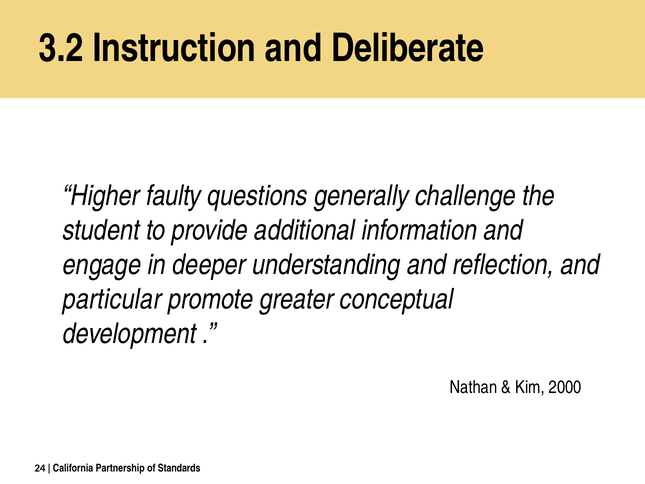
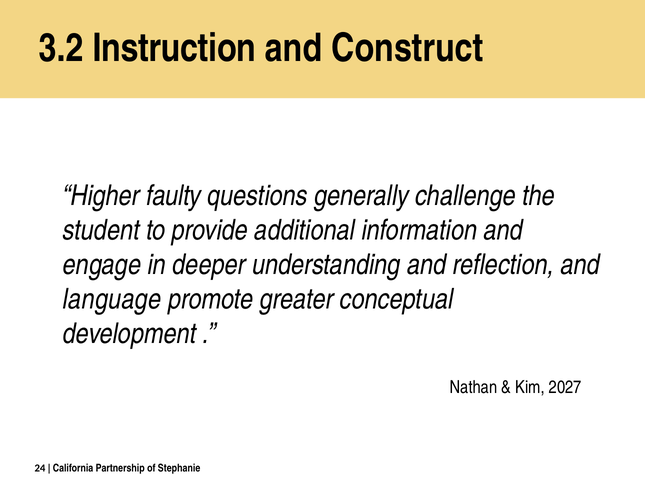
Deliberate: Deliberate -> Construct (407, 48)
particular: particular -> language (112, 299)
2000: 2000 -> 2027 (565, 387)
Standards: Standards -> Stephanie (179, 468)
